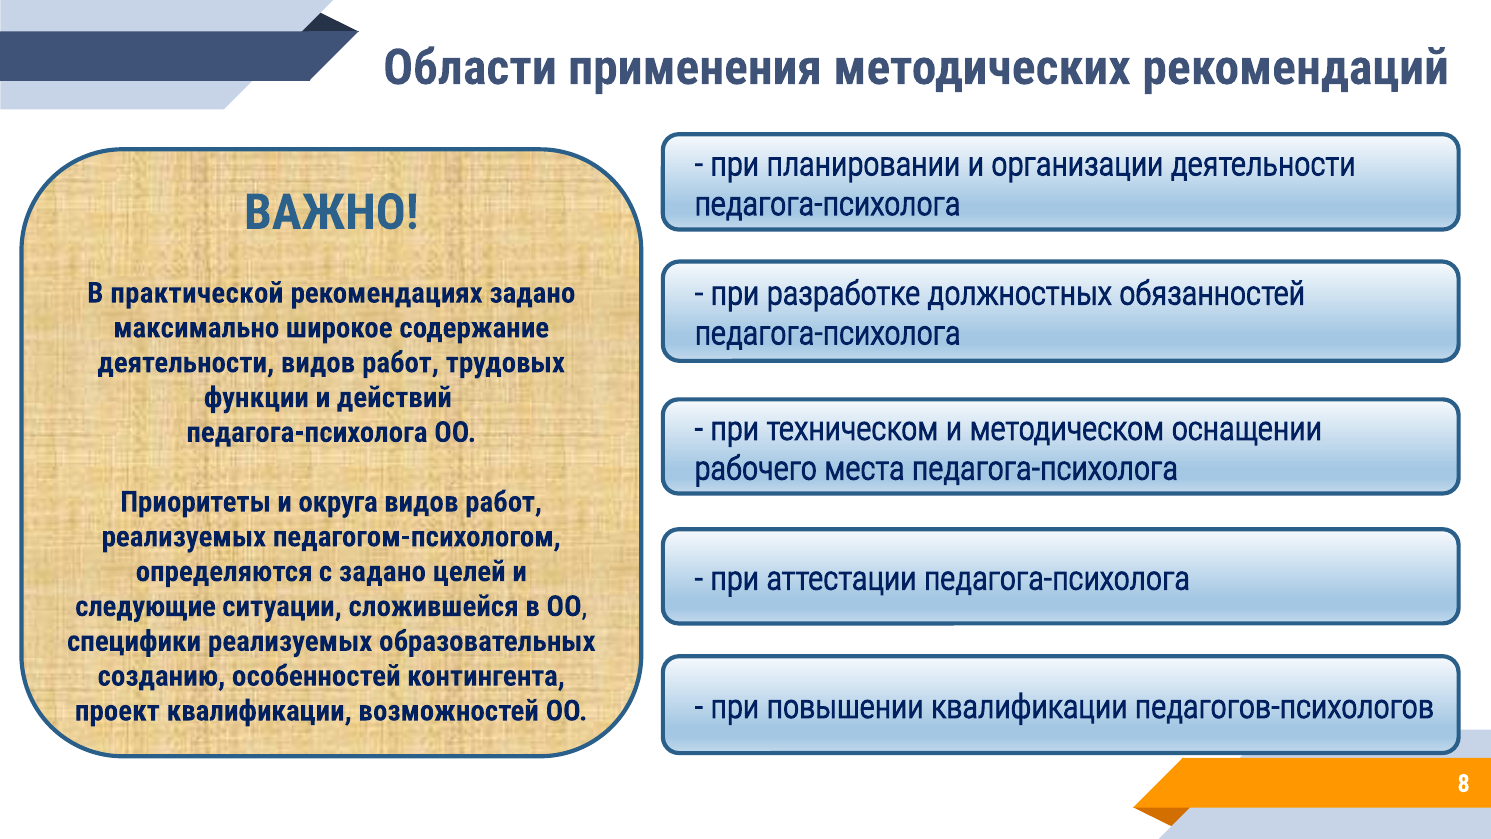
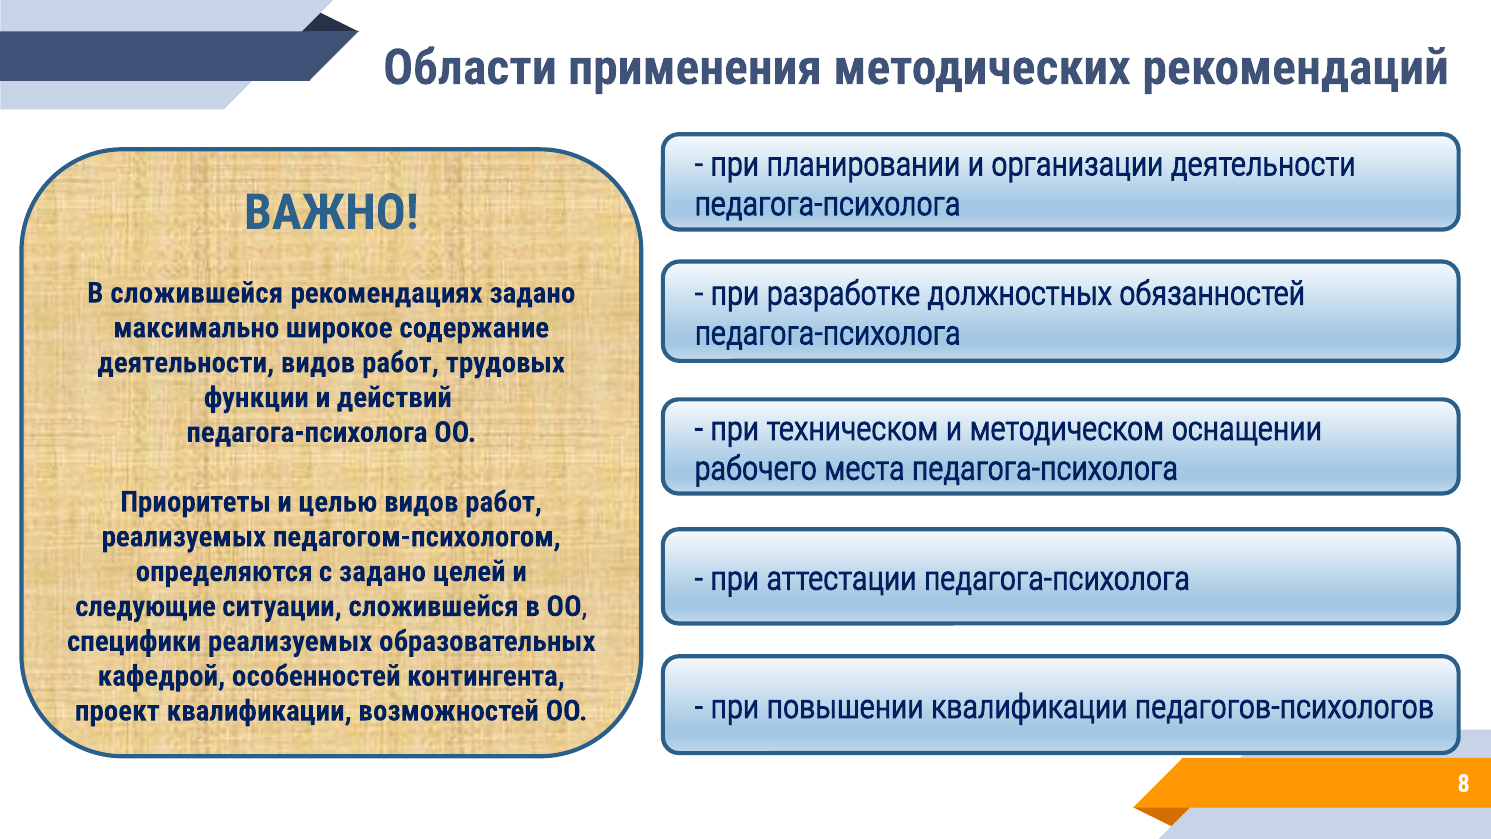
В практической: практической -> сложившейся (197, 293)
округа: округа -> целью (338, 502)
созданию: созданию -> кафедрой (161, 676)
